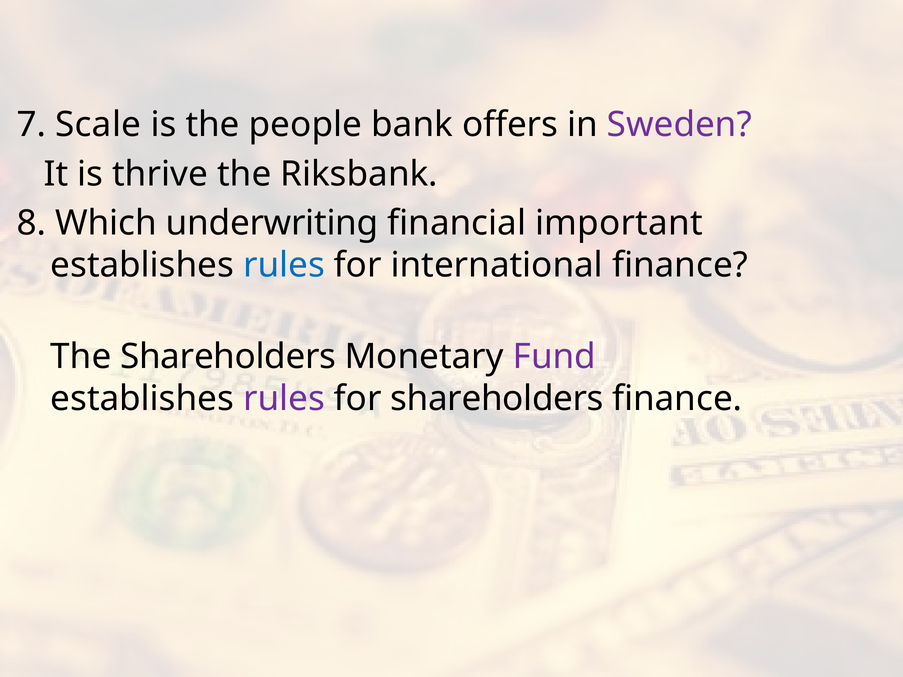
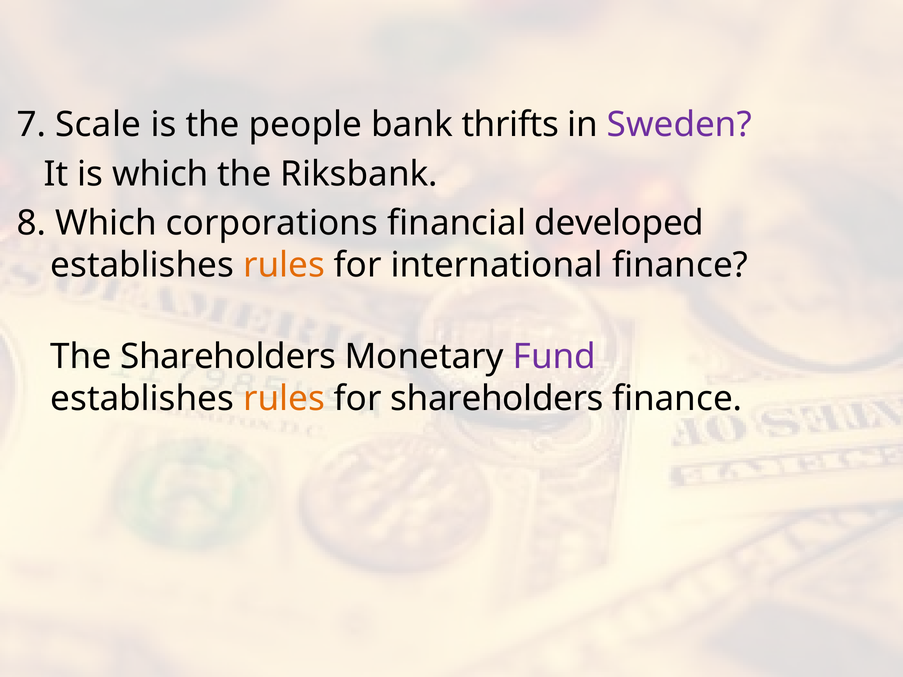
offers: offers -> thrifts (510, 125)
is thrive: thrive -> which (160, 174)
underwriting: underwriting -> corporations (272, 223)
important: important -> developed (619, 223)
rules colour: blue -> orange (284, 265)
rules colour: purple -> orange (284, 399)
